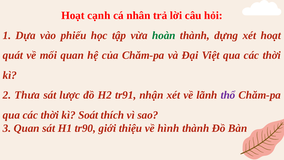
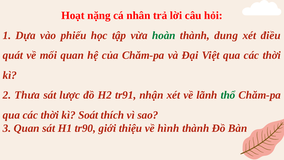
cạnh: cạnh -> nặng (99, 15)
dựng: dựng -> dung (226, 35)
xét hoạt: hoạt -> điều (271, 35)
thổ colour: purple -> green (228, 95)
